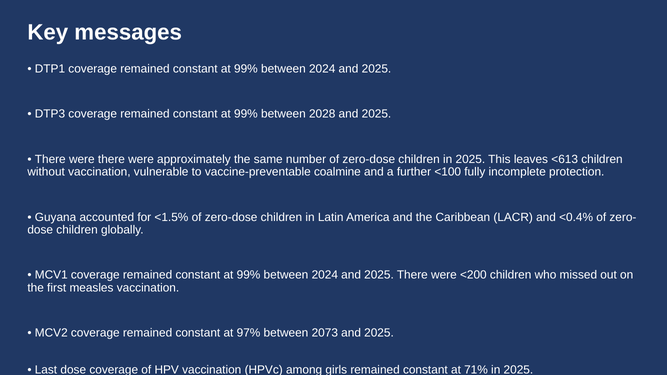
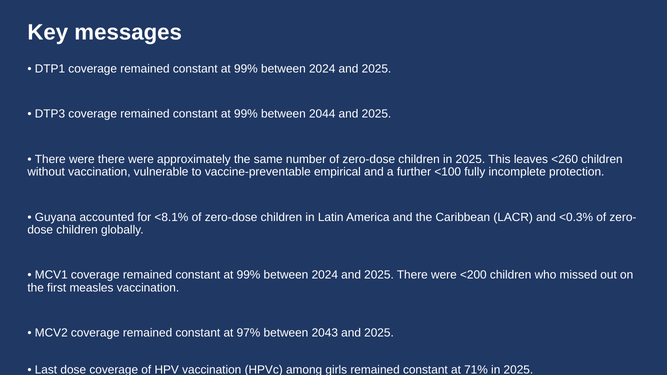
2028: 2028 -> 2044 (322, 114)
<613: <613 -> <260 (565, 159)
coalmine: coalmine -> empirical (337, 172)
<1.5%: <1.5% -> <8.1% (171, 217)
<0.4%: <0.4% -> <0.3% (576, 217)
2073: 2073 -> 2043 (325, 333)
